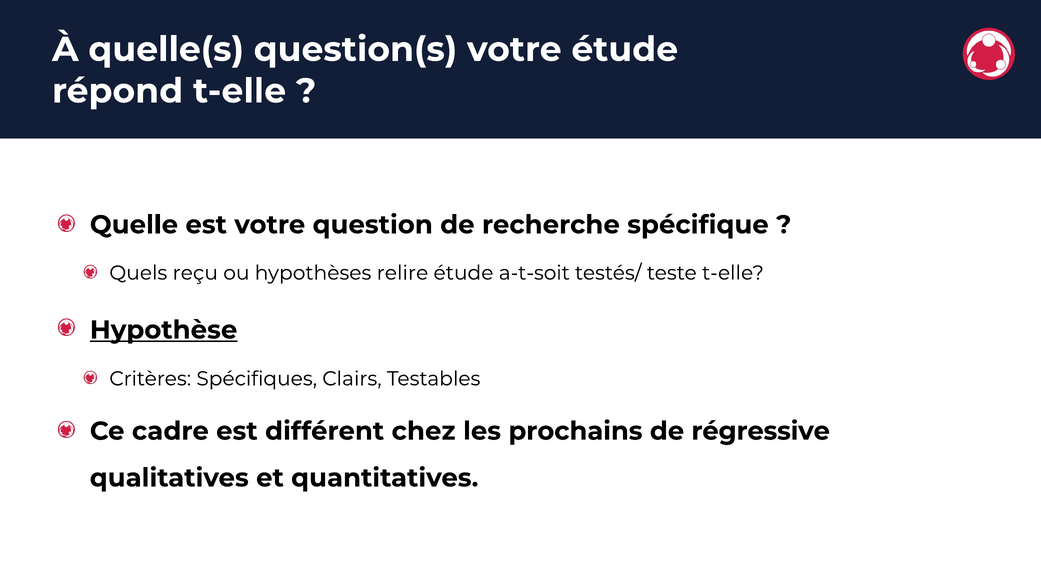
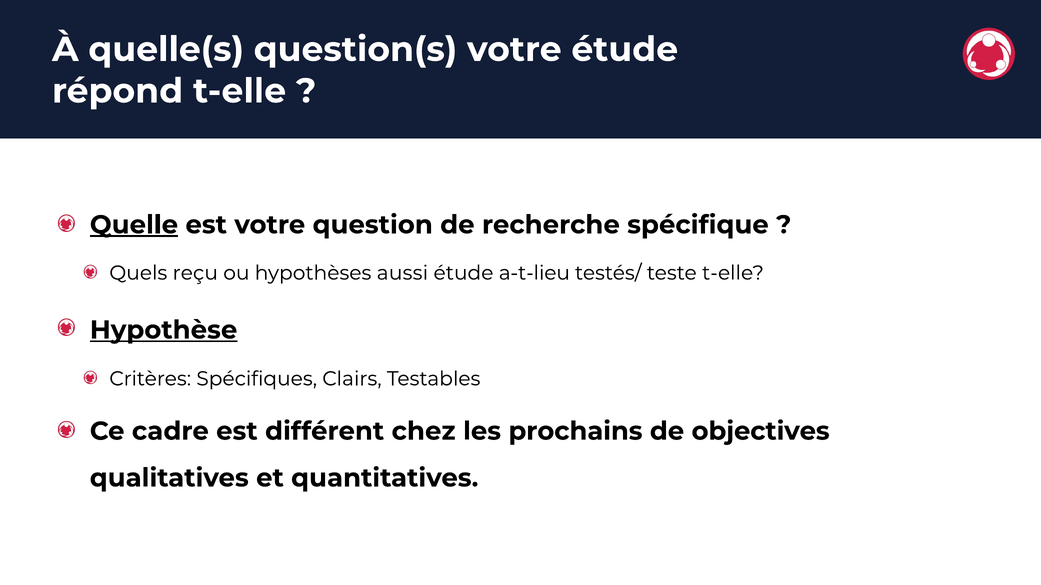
Quelle underline: none -> present (134, 225)
relire: relire -> aussi (402, 273)
a-t-soit: a-t-soit -> a-t-lieu (534, 273)
régressive: régressive -> objectives (761, 432)
